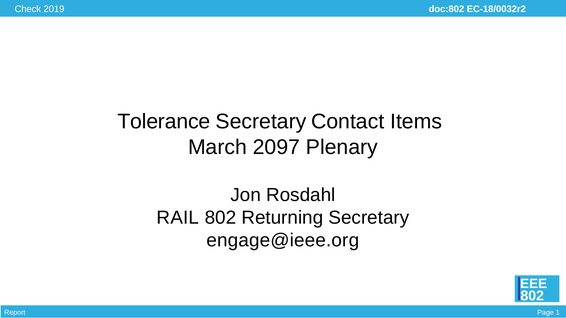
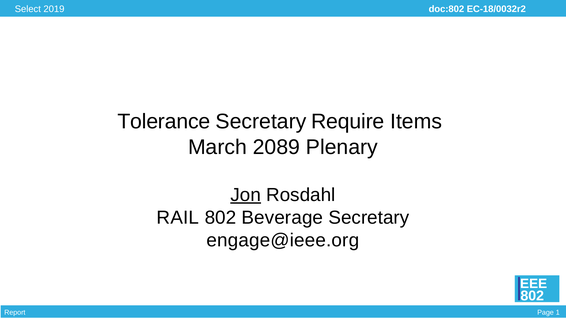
Check: Check -> Select (28, 9)
Contact: Contact -> Require (348, 122)
2097: 2097 -> 2089 (276, 147)
Jon underline: none -> present (246, 195)
Returning: Returning -> Beverage (282, 218)
